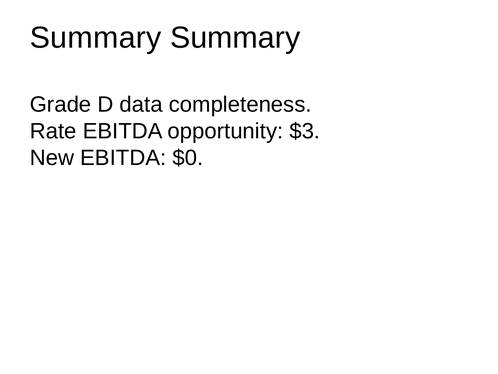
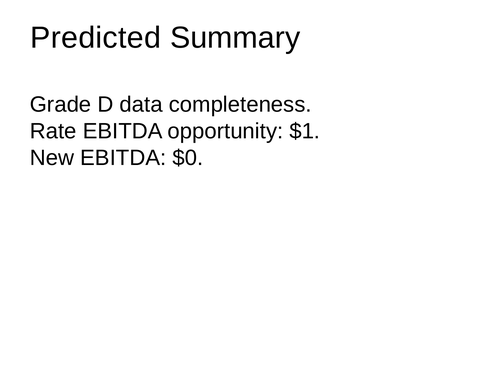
Summary: Summary -> Predicted (96, 38)
$3: $3 -> $1 (305, 131)
